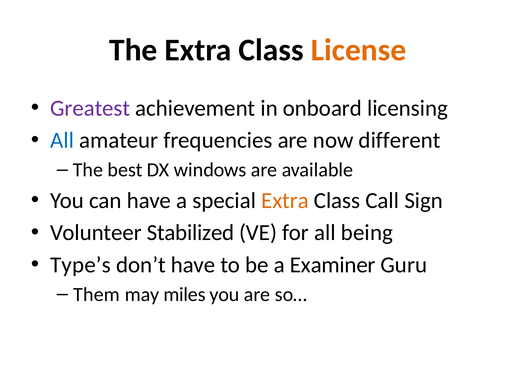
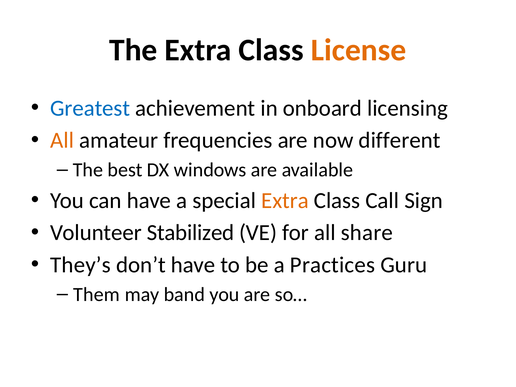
Greatest colour: purple -> blue (90, 108)
All colour: blue -> orange (62, 140)
being: being -> share (367, 233)
Type’s: Type’s -> They’s (81, 265)
Examiner: Examiner -> Practices (333, 265)
miles: miles -> band (184, 294)
